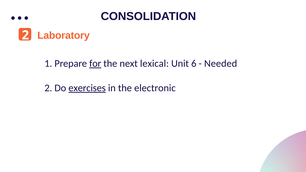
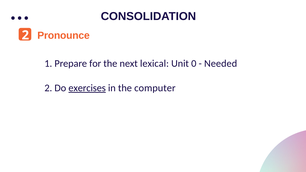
Laboratory: Laboratory -> Pronounce (64, 35)
for underline: present -> none (95, 64)
6: 6 -> 0 (194, 64)
electronic: electronic -> computer (155, 88)
